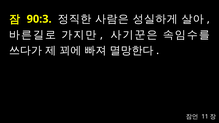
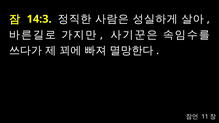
90:3: 90:3 -> 14:3 (39, 19)
